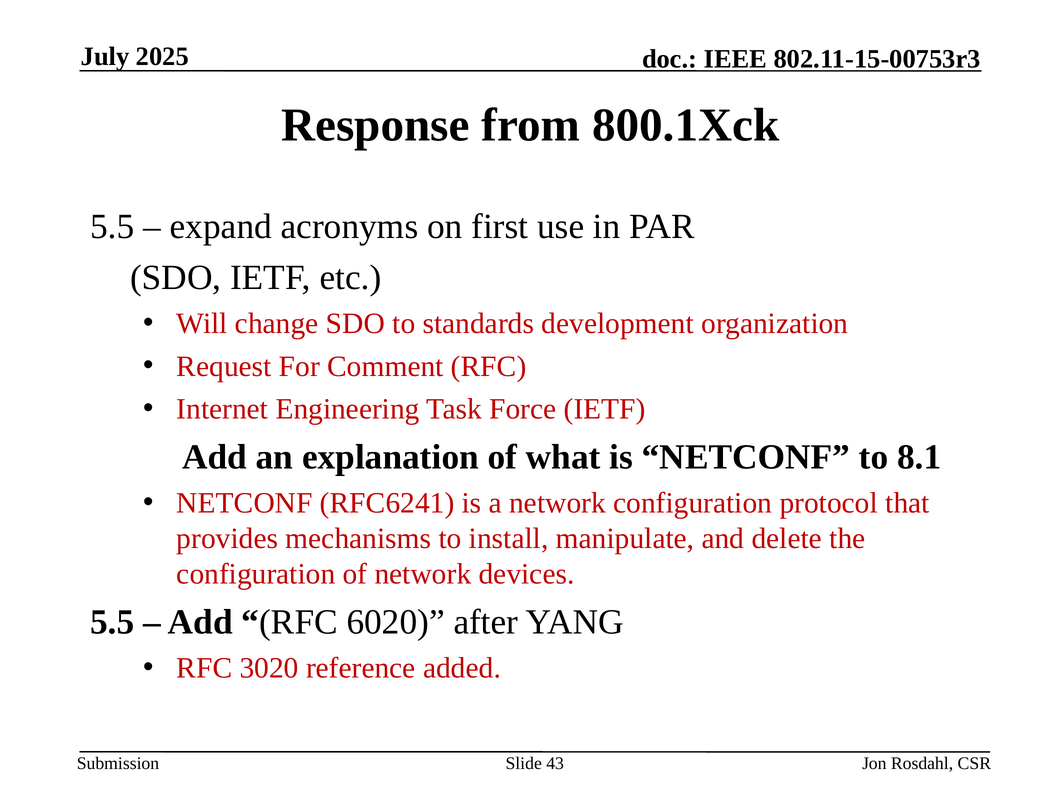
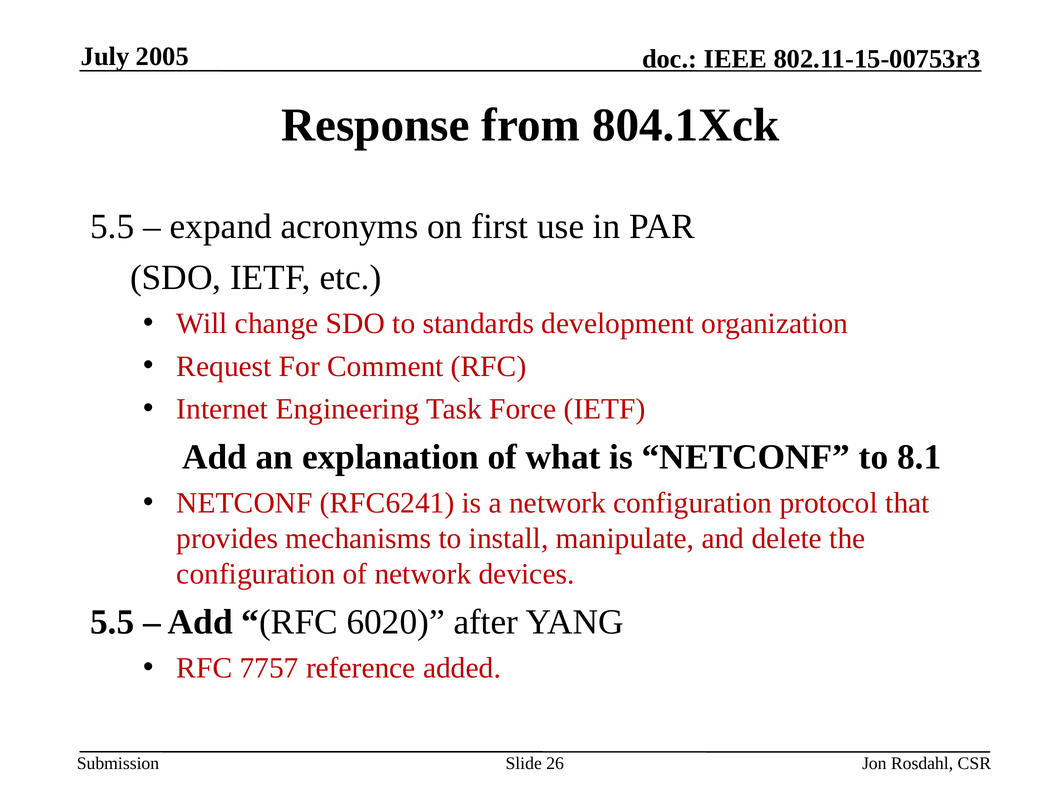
2025: 2025 -> 2005 (162, 56)
800.1Xck: 800.1Xck -> 804.1Xck (686, 125)
3020: 3020 -> 7757 (269, 668)
43: 43 -> 26 (555, 763)
